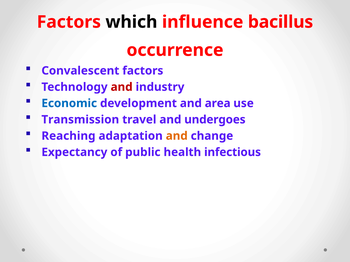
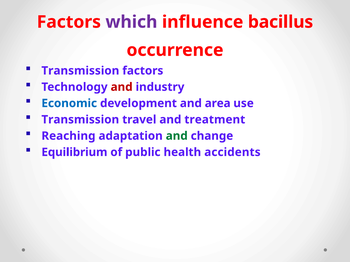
which colour: black -> purple (131, 22)
Convalescent: Convalescent -> Transmission (80, 71)
undergoes: undergoes -> treatment (215, 120)
and colour: orange -> green (177, 136)
Expectancy: Expectancy -> Equilibrium (74, 152)
infectious: infectious -> accidents (232, 152)
